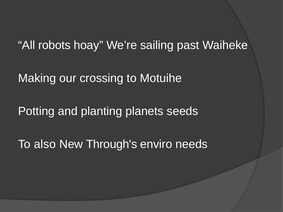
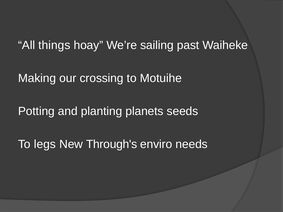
robots: robots -> things (54, 45)
also: also -> legs (45, 144)
